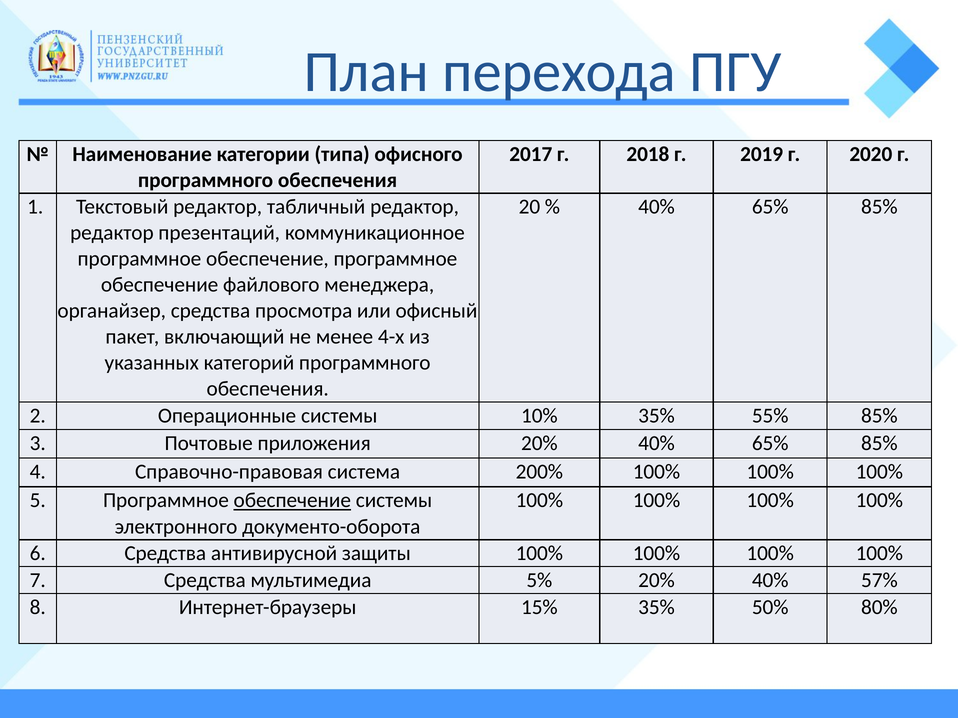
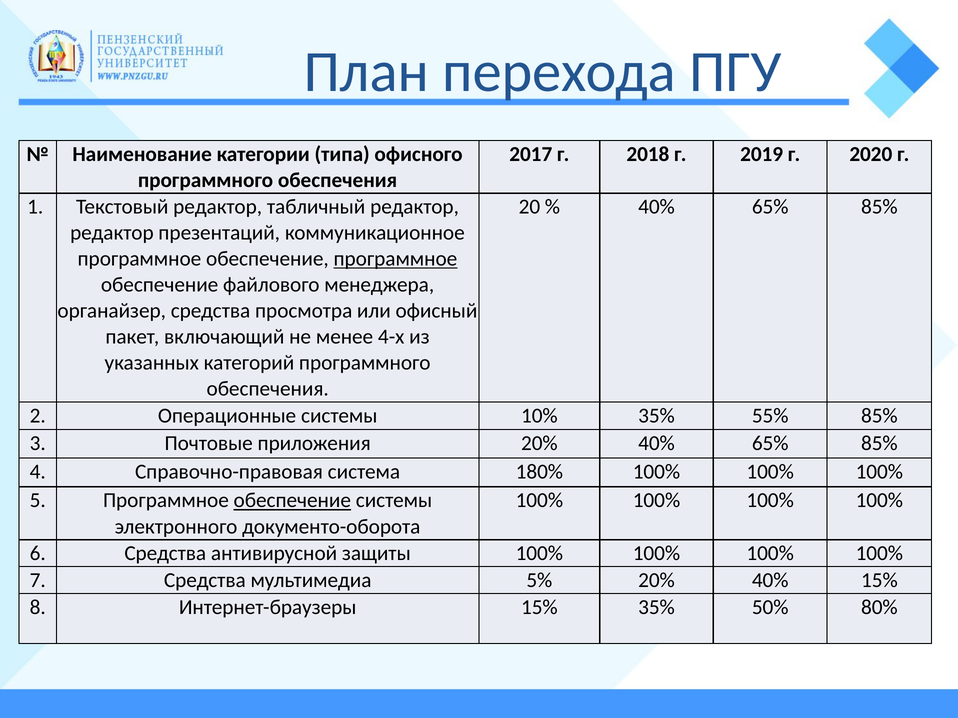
программное underline: none -> present (395, 259)
200%: 200% -> 180% (539, 472)
40% 57%: 57% -> 15% (879, 581)
